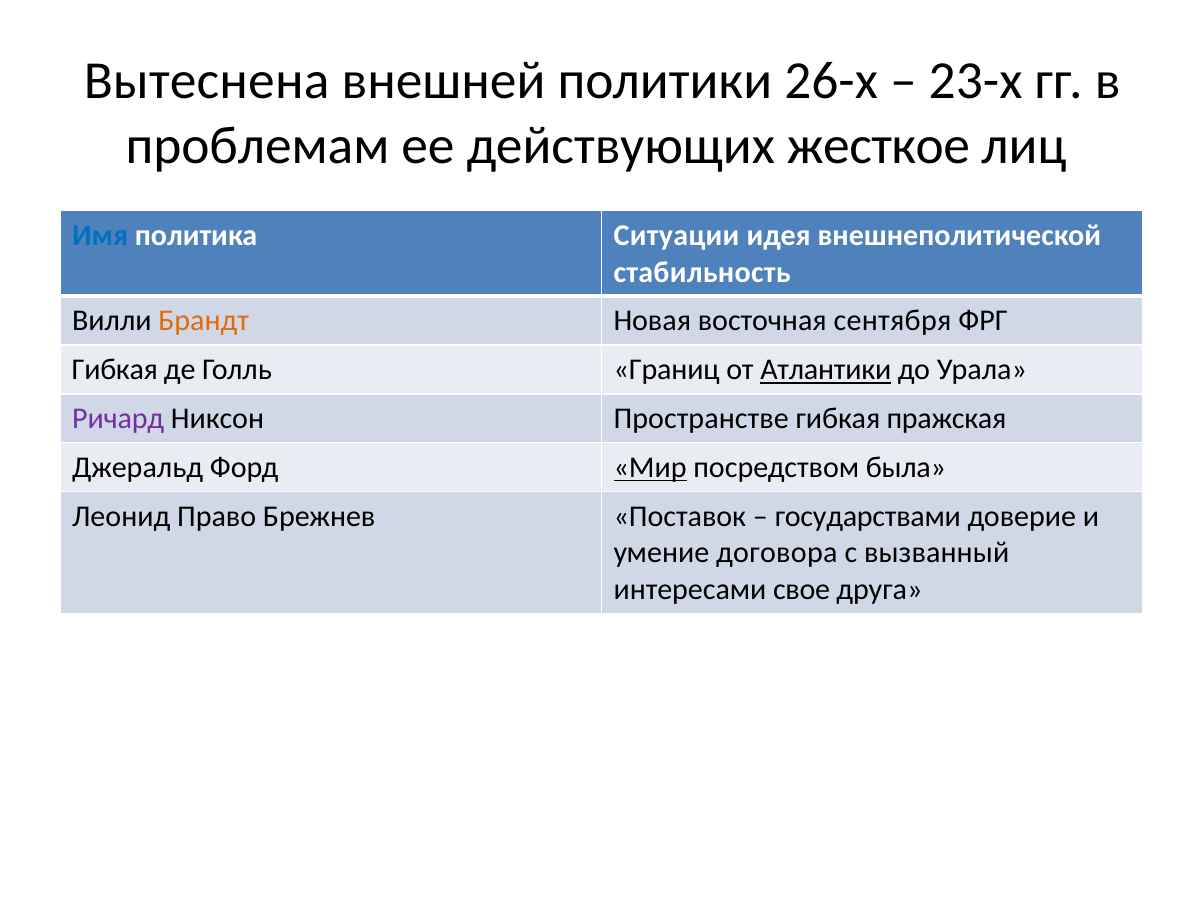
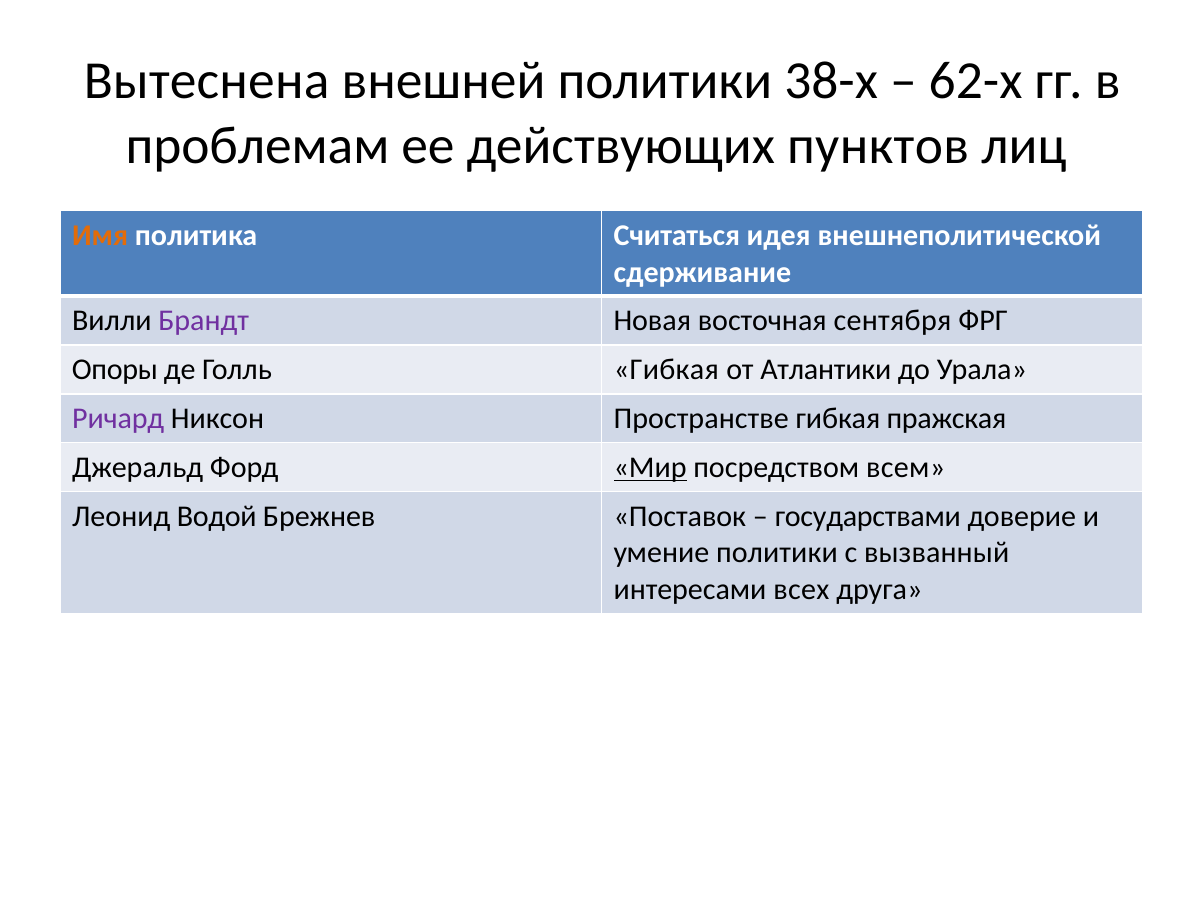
26-х: 26-х -> 38-х (831, 81)
23-х: 23-х -> 62-х (976, 81)
жесткое: жесткое -> пунктов (878, 145)
Имя colour: blue -> orange (100, 235)
Ситуации: Ситуации -> Считаться (677, 235)
стабильность: стабильность -> сдерживание (702, 272)
Брандт colour: orange -> purple (204, 321)
Гибкая: Гибкая -> Опоры (115, 370)
Голль Границ: Границ -> Гибкая (666, 370)
Атлантики underline: present -> none (826, 370)
была: была -> всем (906, 467)
Право: Право -> Водой (217, 516)
умение договора: договора -> политики (777, 553)
свое: свое -> всех (801, 589)
